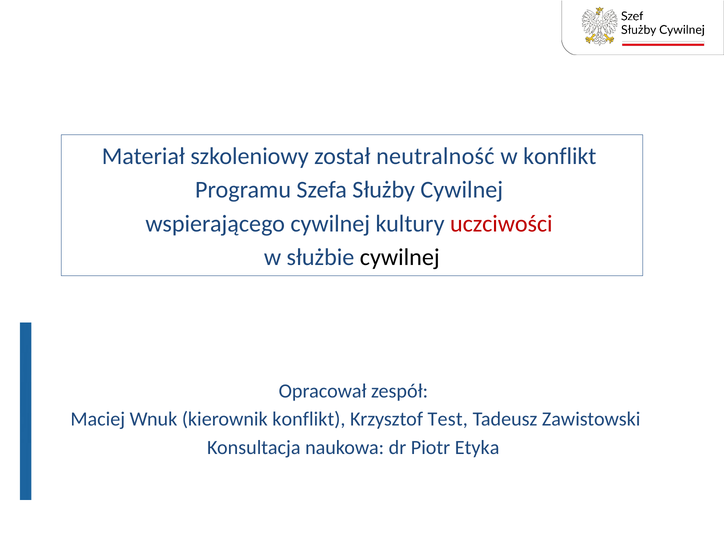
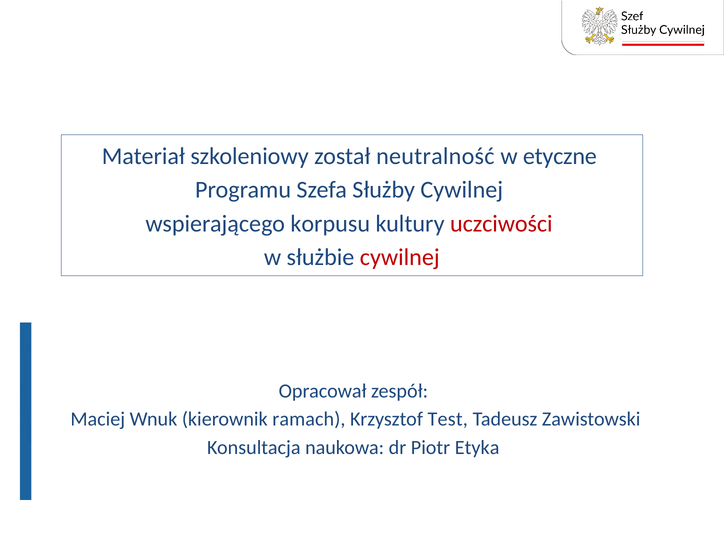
w konflikt: konflikt -> etyczne (560, 156)
wspierającego cywilnej: cywilnej -> korpusu (330, 224)
cywilnej colour: black -> red (400, 257)
kierownik konflikt: konflikt -> ramach (309, 419)
